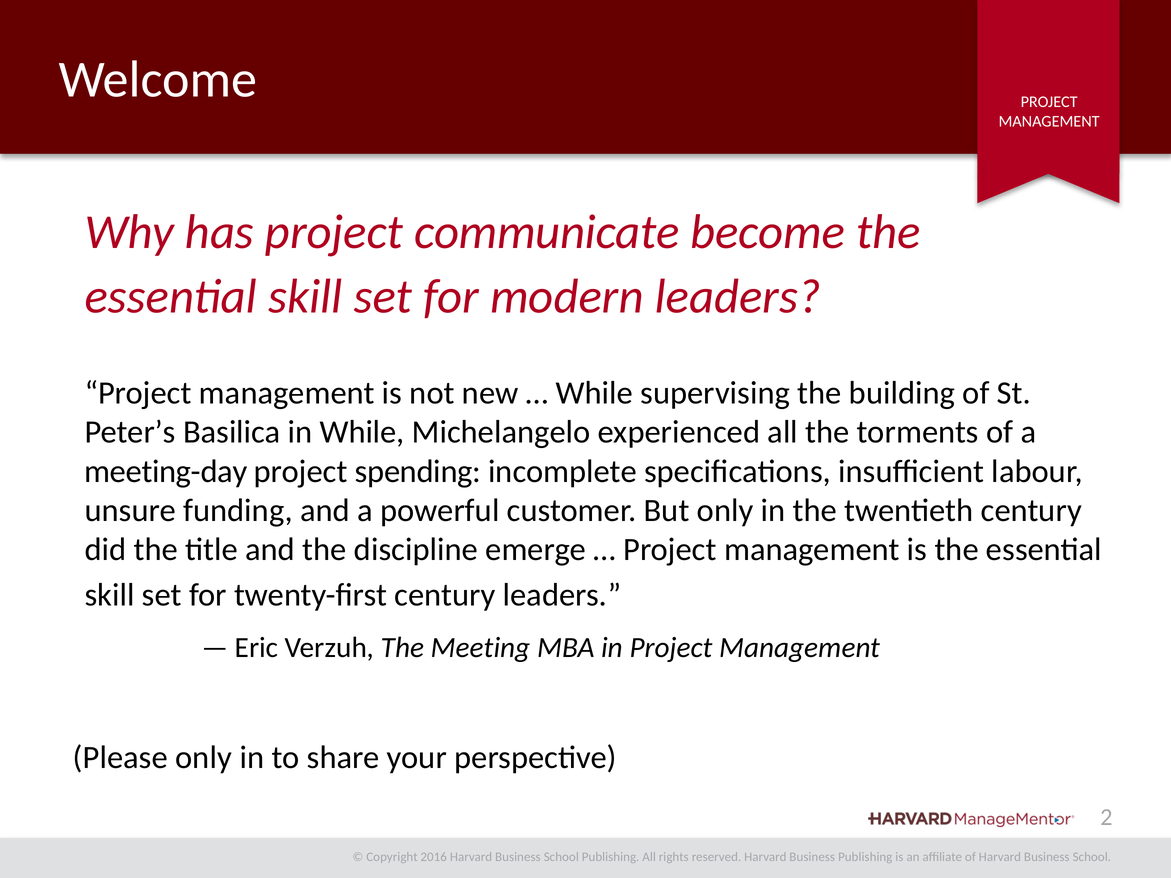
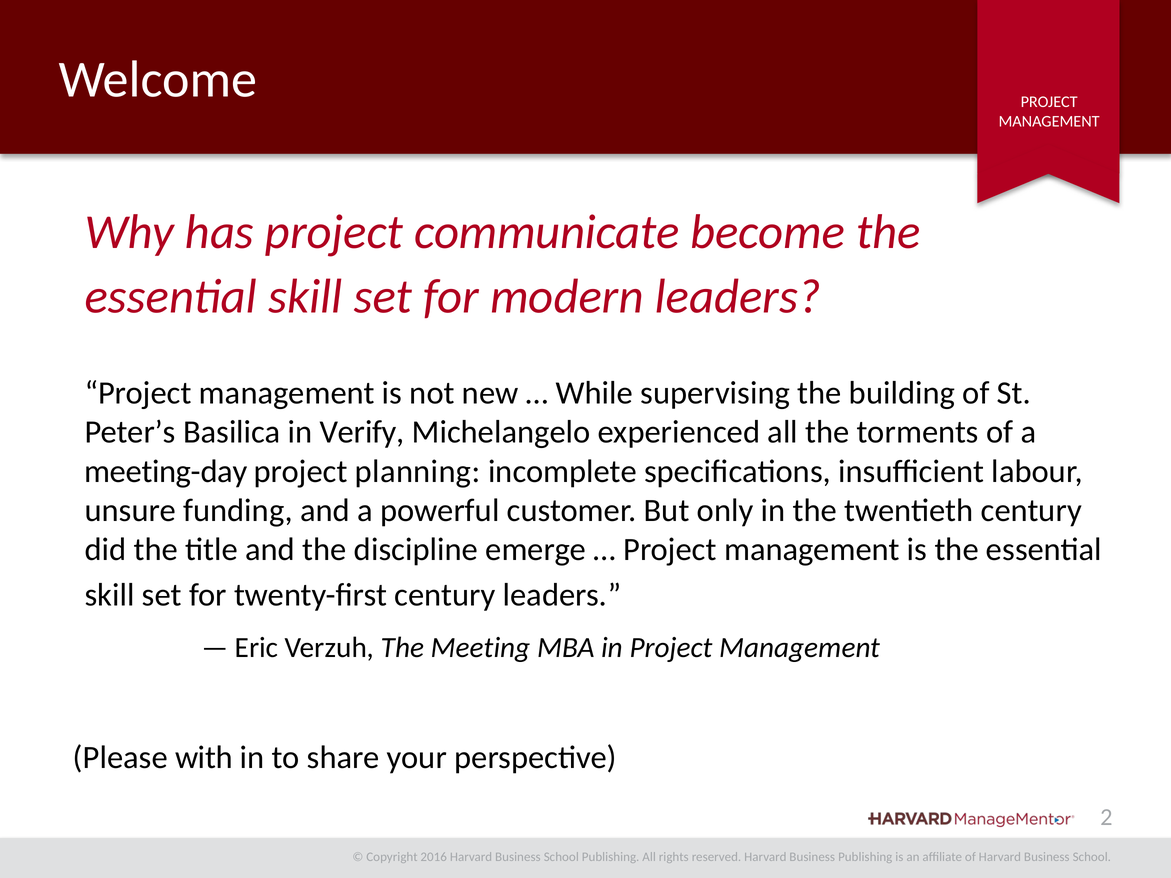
in While: While -> Verify (362, 432)
spending: spending -> planning (418, 471)
Please only: only -> with (204, 758)
